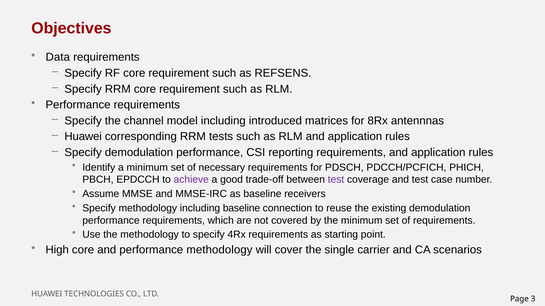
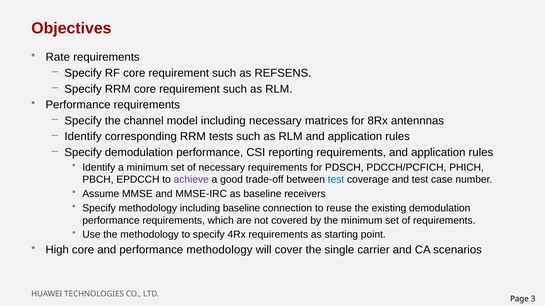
Data: Data -> Rate (58, 57)
including introduced: introduced -> necessary (275, 121)
Huawei: Huawei -> Identify (83, 137)
test colour: purple -> blue (336, 180)
